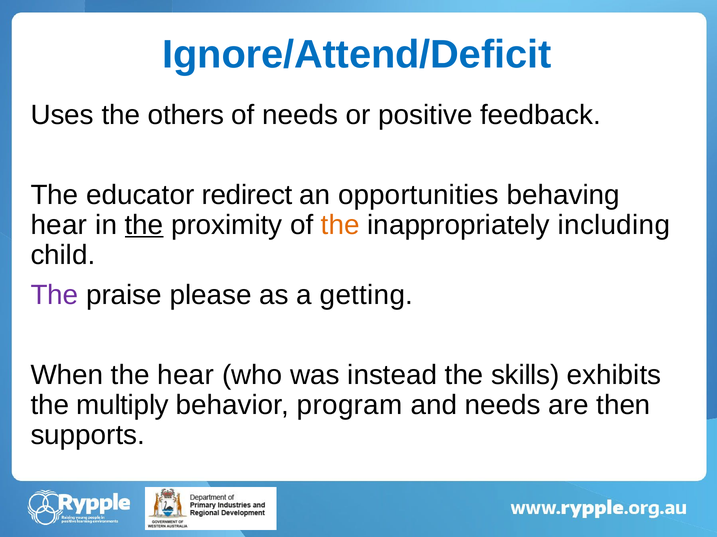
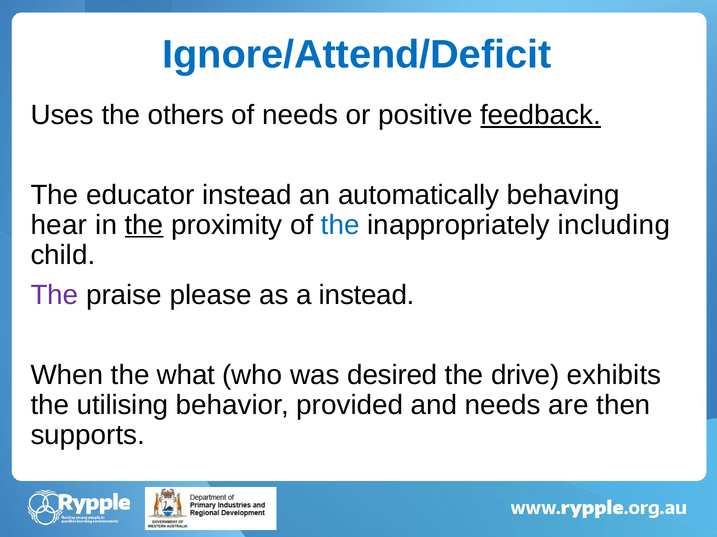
feedback underline: none -> present (541, 115)
educator redirect: redirect -> instead (247, 195)
opportunities: opportunities -> automatically (419, 195)
the colour: orange -> blue (340, 225)
a getting: getting -> instead (367, 295)
the hear: hear -> what (186, 375)
instead: instead -> desired (392, 375)
skills: skills -> drive (525, 375)
multiply: multiply -> utilising (123, 405)
program: program -> provided (350, 405)
